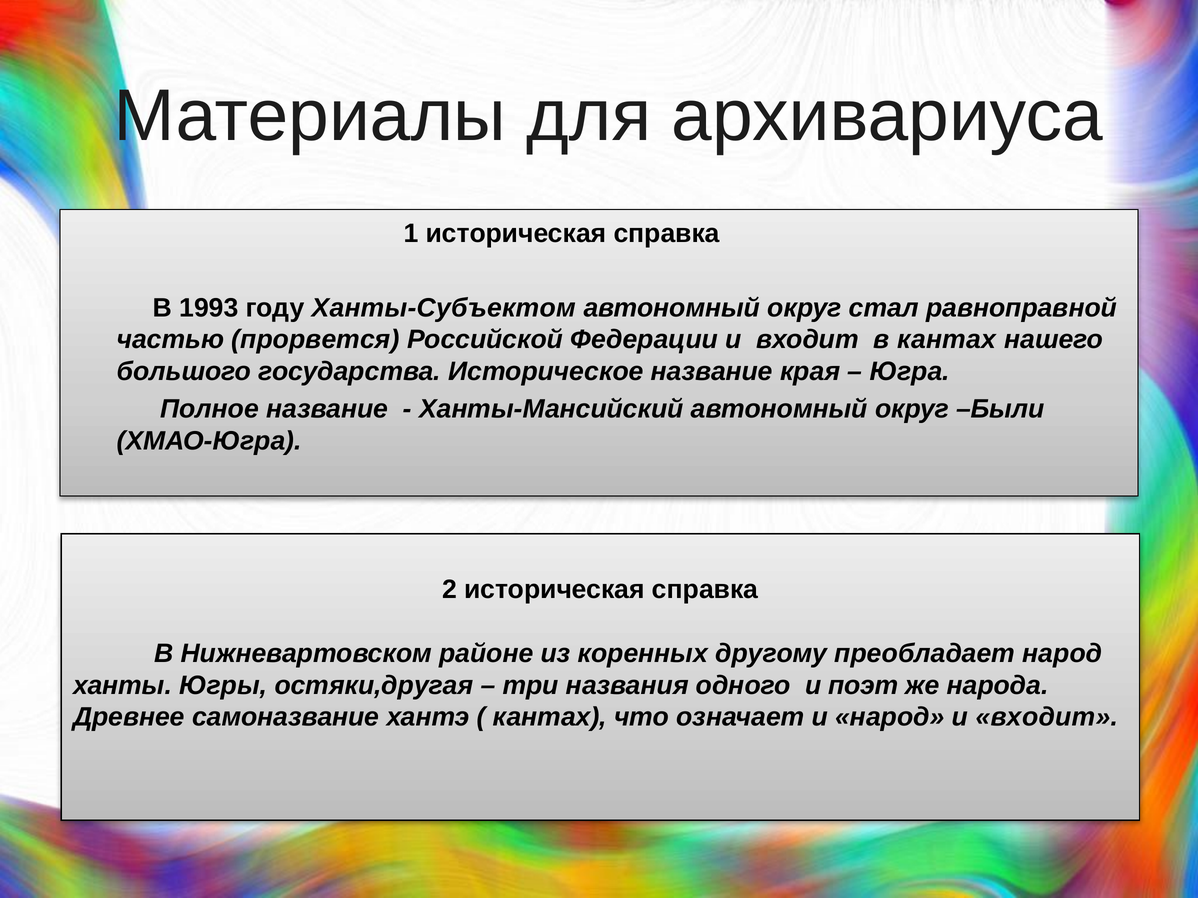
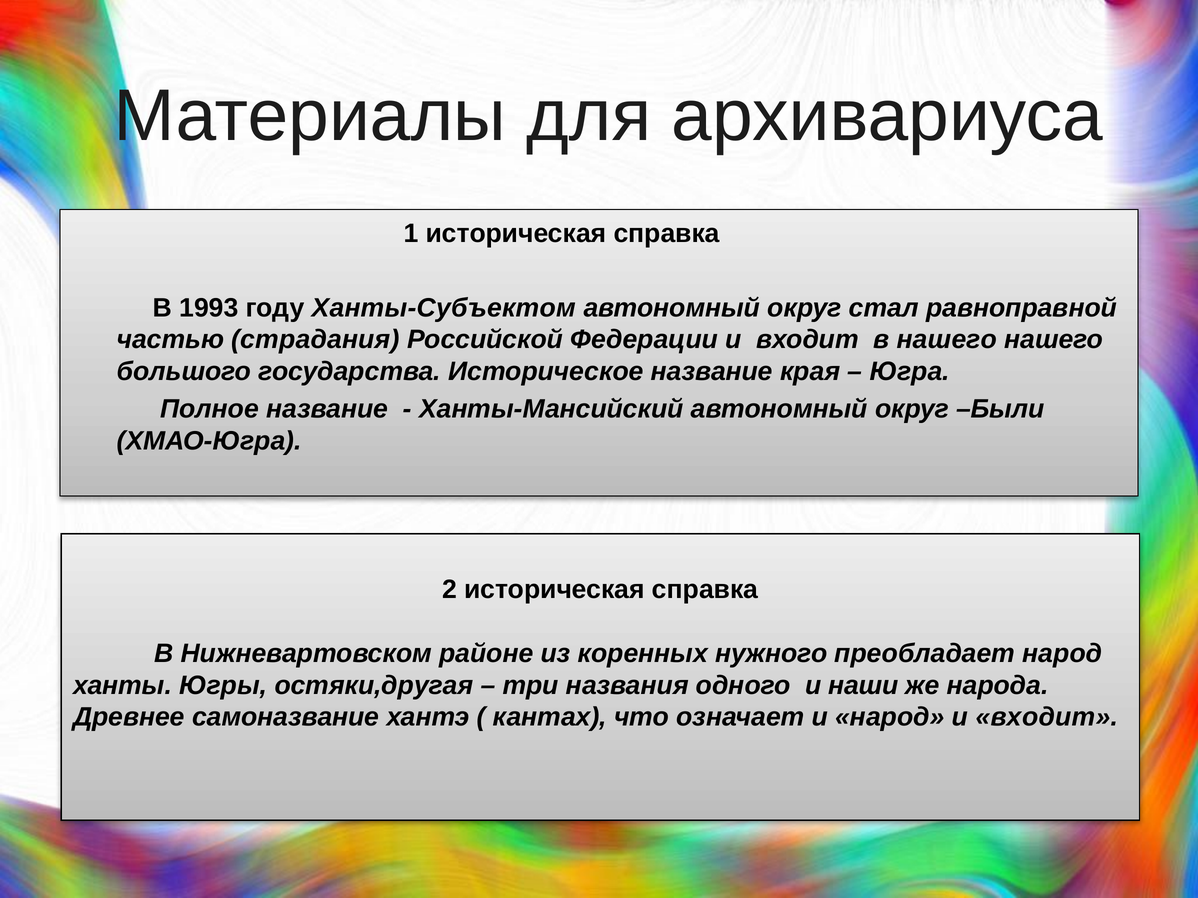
прорвется: прорвется -> страдания (315, 340)
в кантах: кантах -> нашего (947, 340)
другому: другому -> нужного (771, 654)
поэт: поэт -> наши (863, 686)
